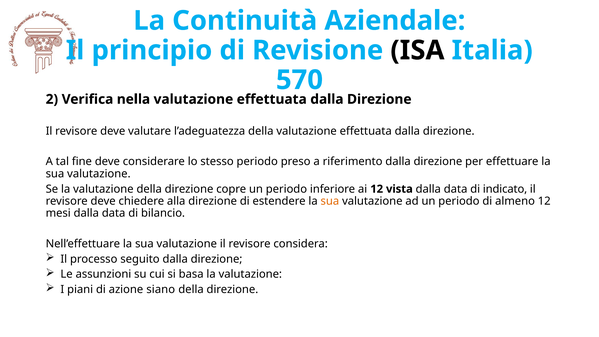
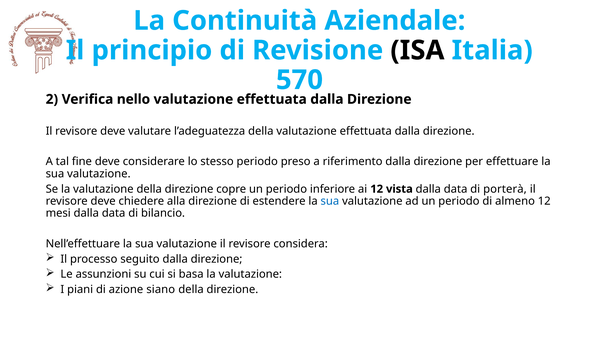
nella: nella -> nello (133, 99)
indicato: indicato -> porterà (505, 189)
sua colour: orange -> blue (330, 201)
